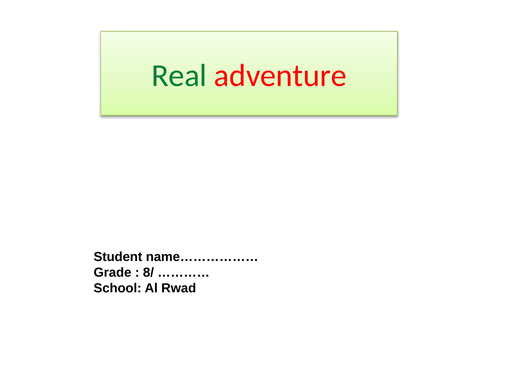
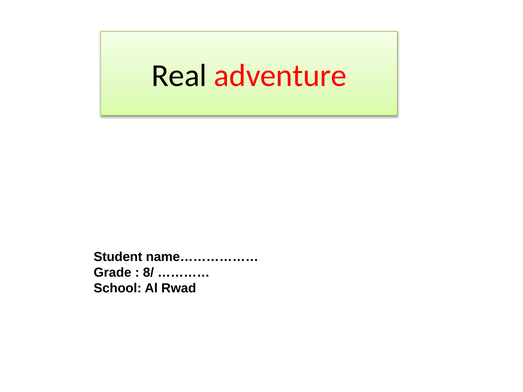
Real colour: green -> black (179, 76)
